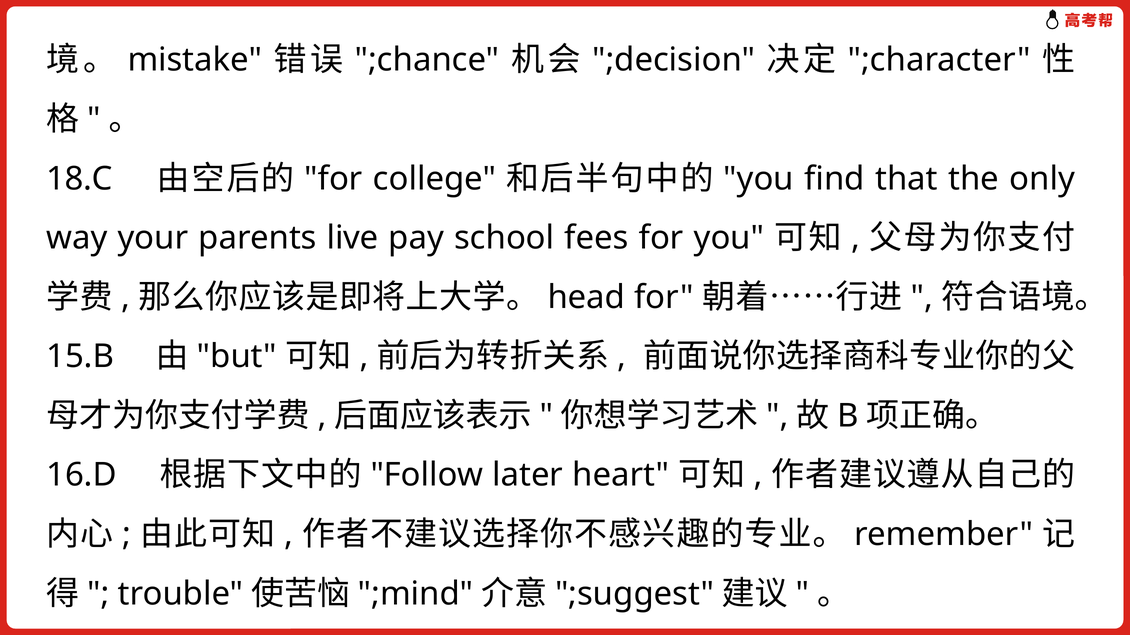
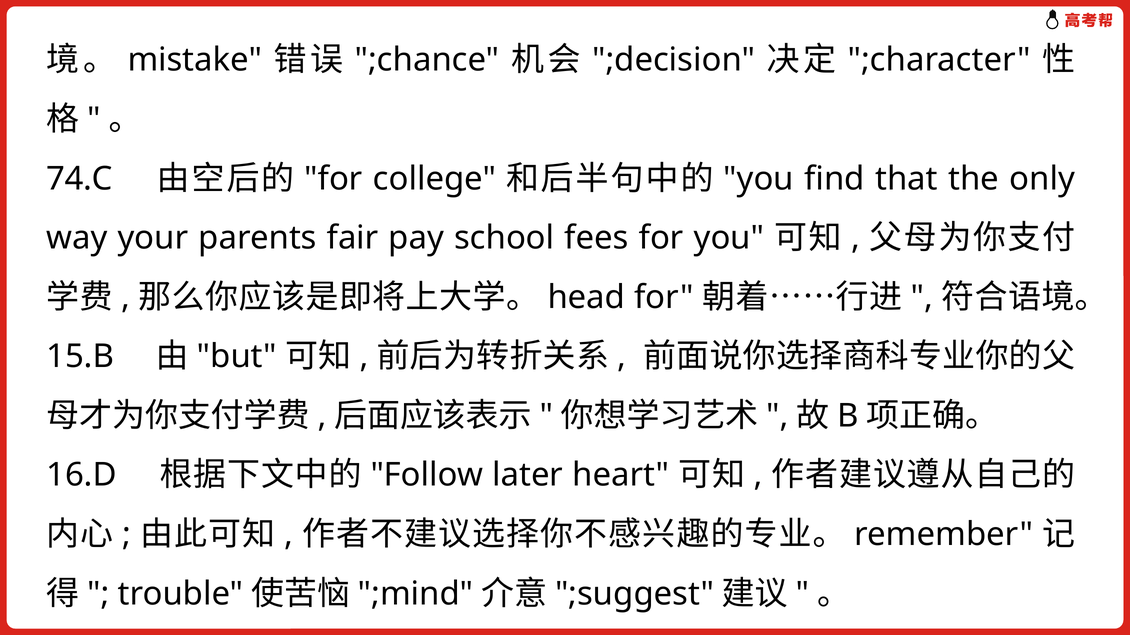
18.C: 18.C -> 74.C (79, 179)
live: live -> fair (353, 238)
